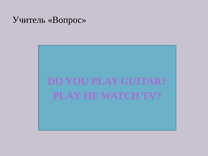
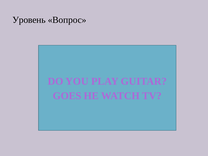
Учитель: Учитель -> Уровень (29, 20)
PLAY: PLAY -> GOES (67, 96)
